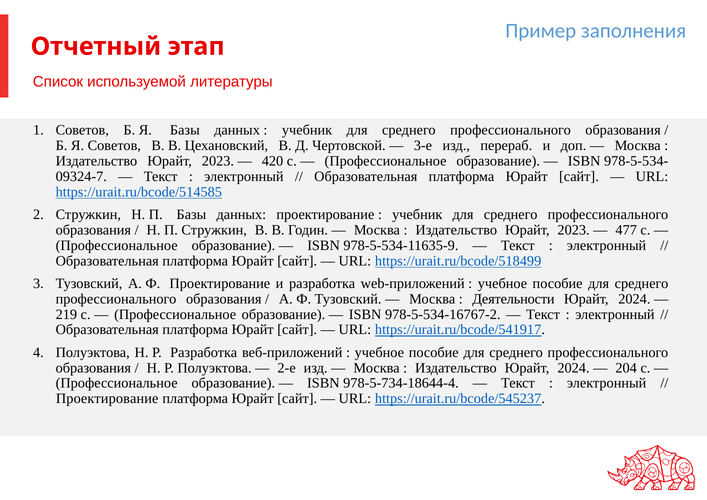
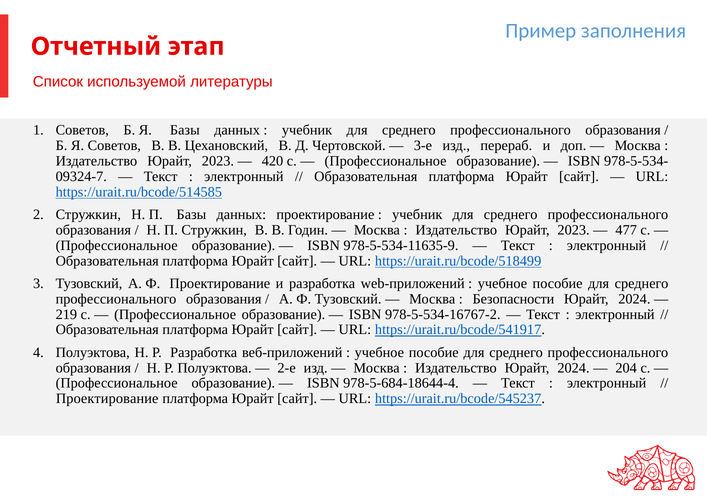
Деятельности: Деятельности -> Безопасности (513, 299)
978-5-734-18644-4: 978-5-734-18644-4 -> 978-5-684-18644-4 (401, 383)
